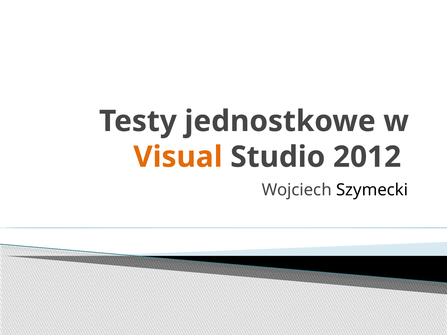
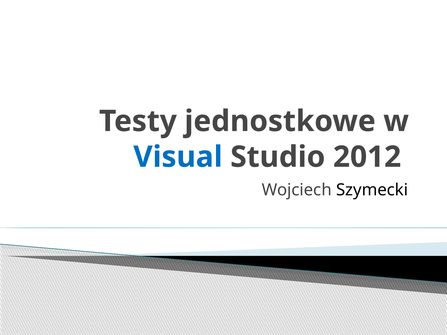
Visual colour: orange -> blue (178, 157)
